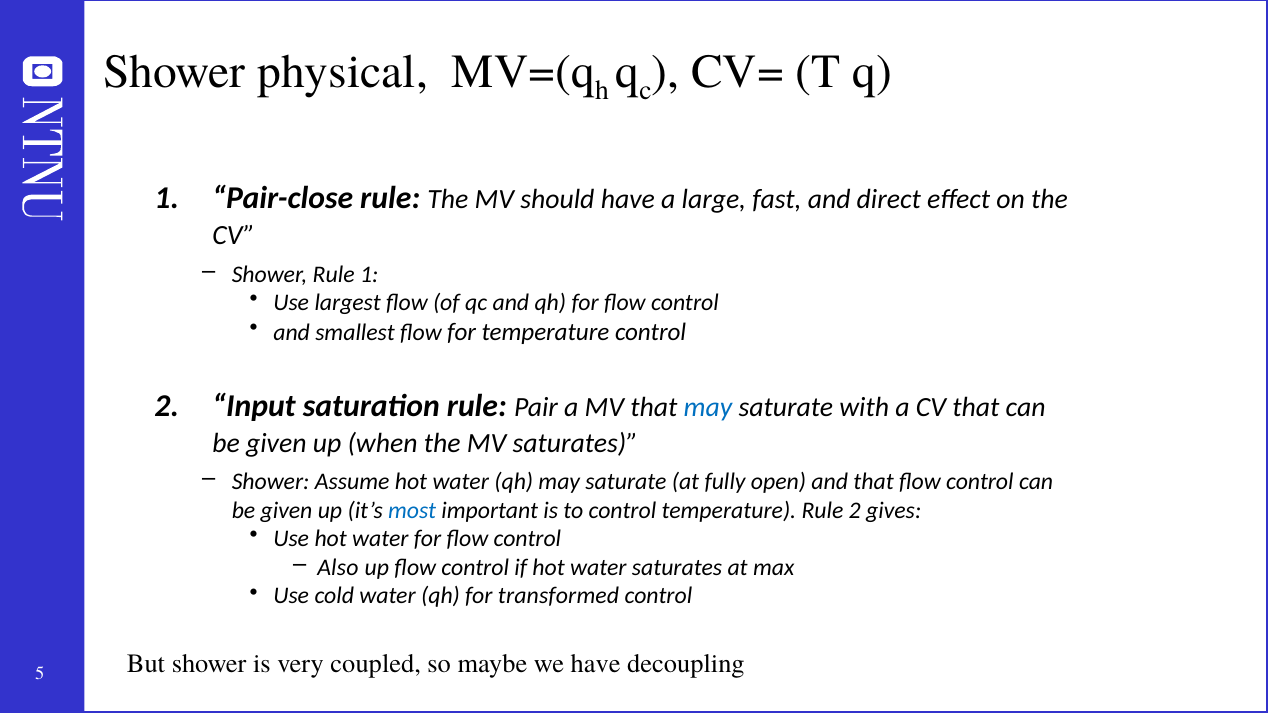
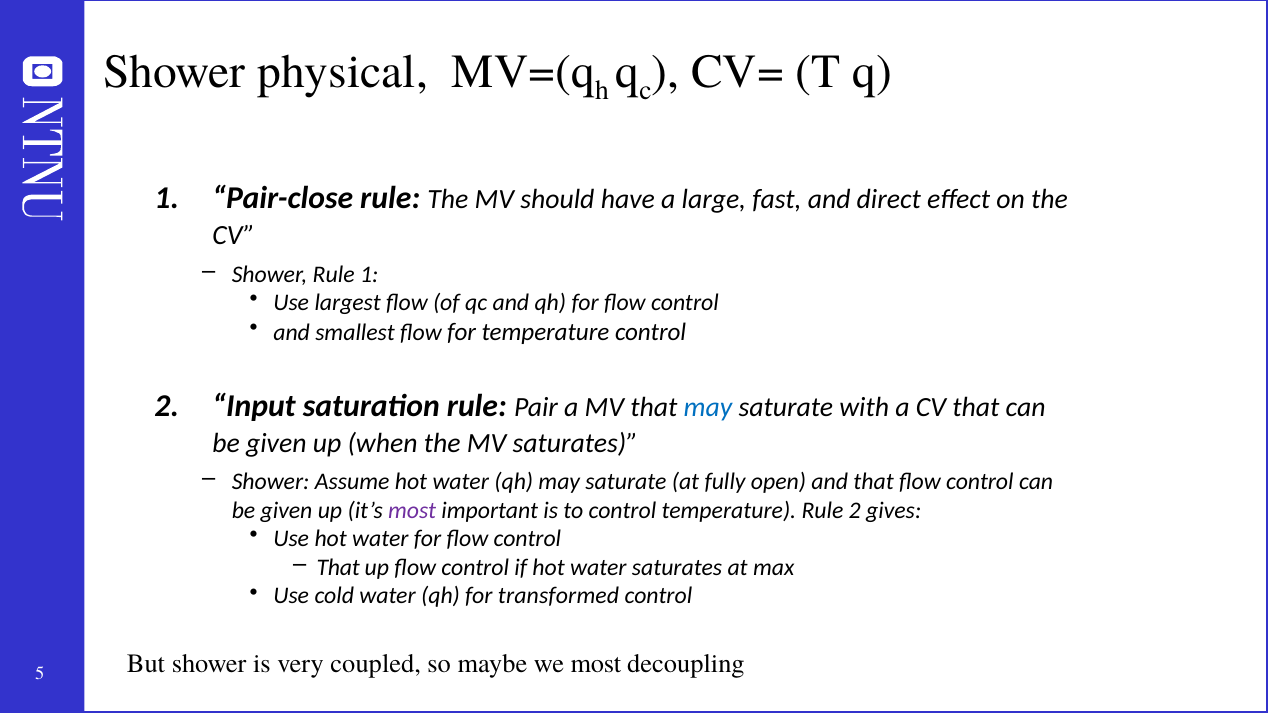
most colour: blue -> purple (412, 511)
Also: Also -> That (338, 568)
we have: have -> most (596, 664)
